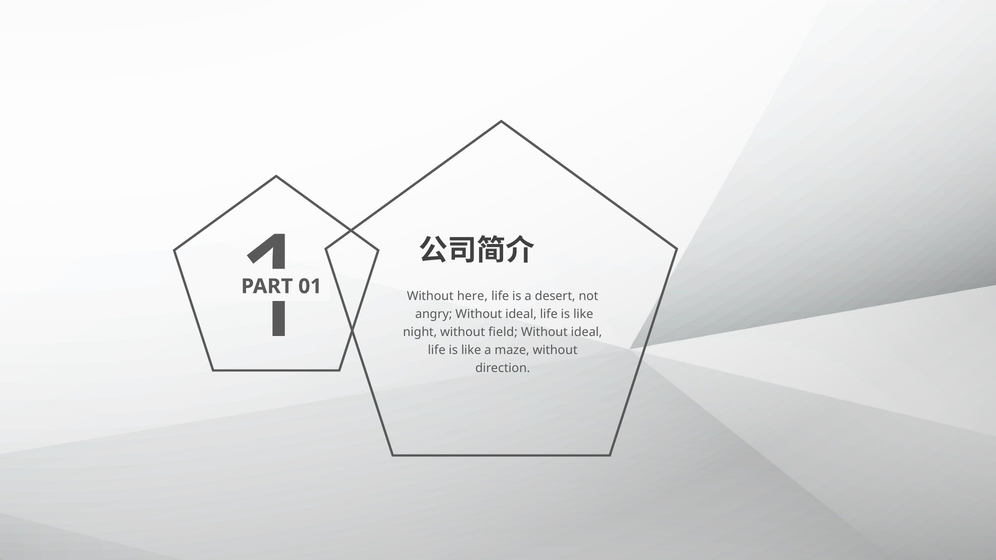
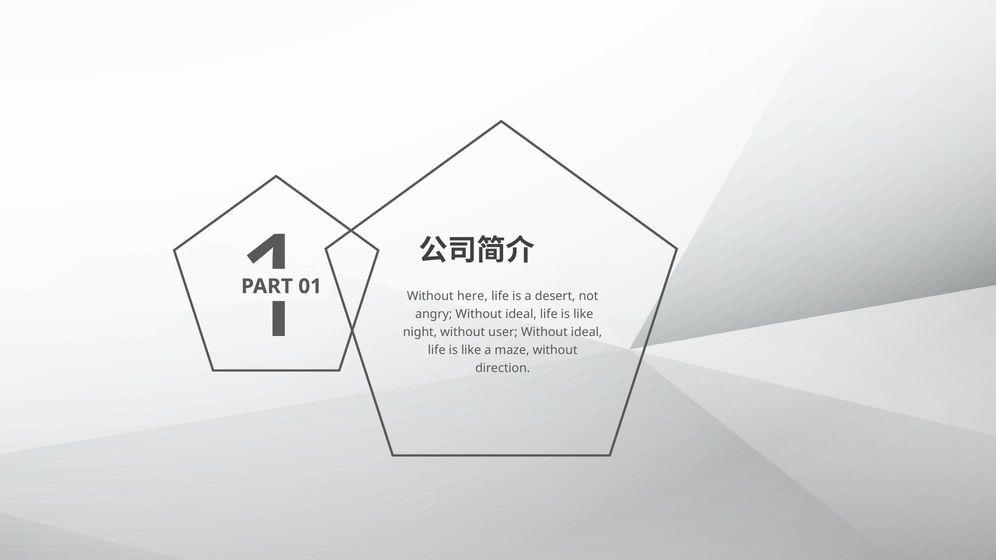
field: field -> user (503, 332)
